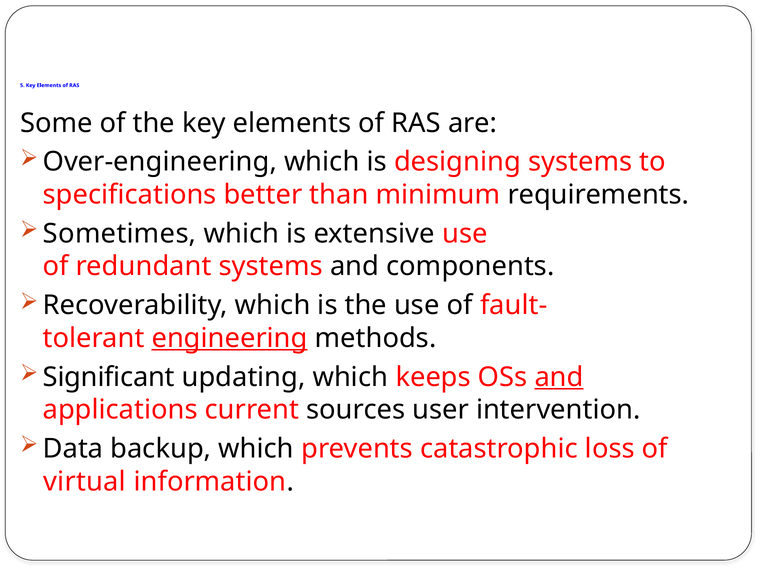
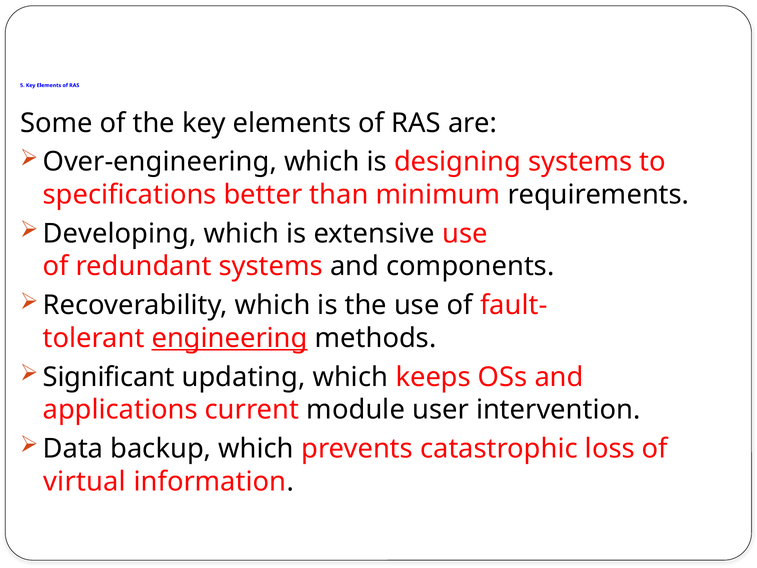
Sometimes: Sometimes -> Developing (120, 234)
and underline: present -> none (559, 377)
sources: sources -> module (356, 410)
